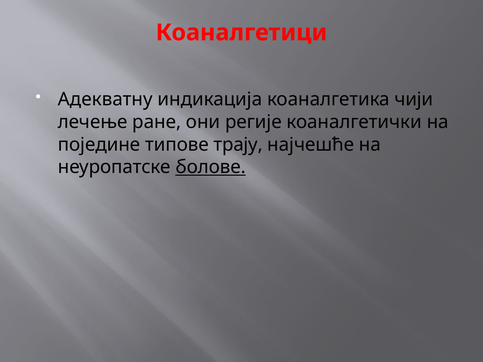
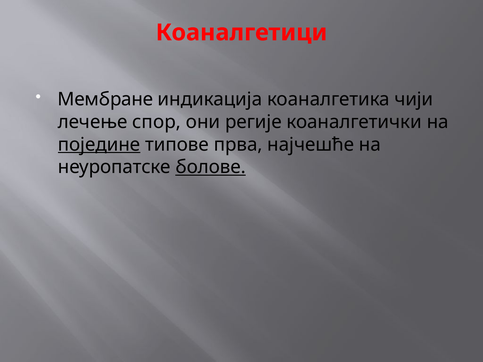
Адекватну: Адекватну -> Мембране (105, 99)
ране: ране -> спор (157, 122)
поједине underline: none -> present (99, 145)
трају: трају -> прва (238, 145)
